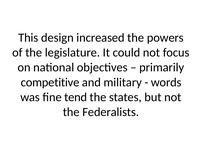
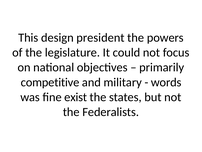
increased: increased -> president (100, 38)
tend: tend -> exist (76, 97)
